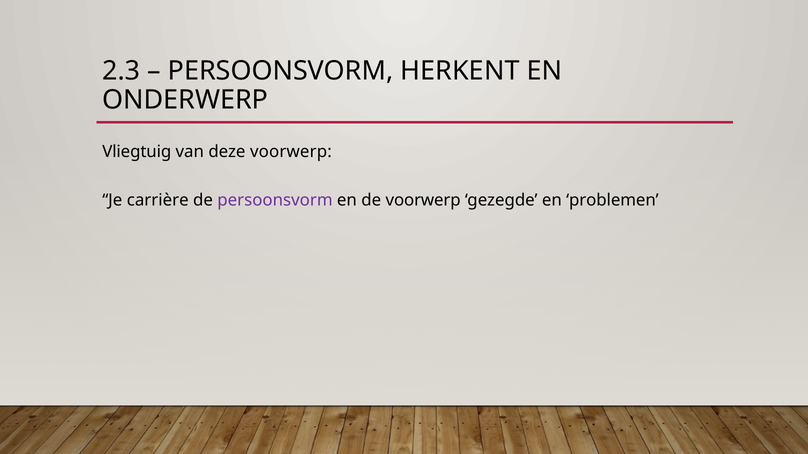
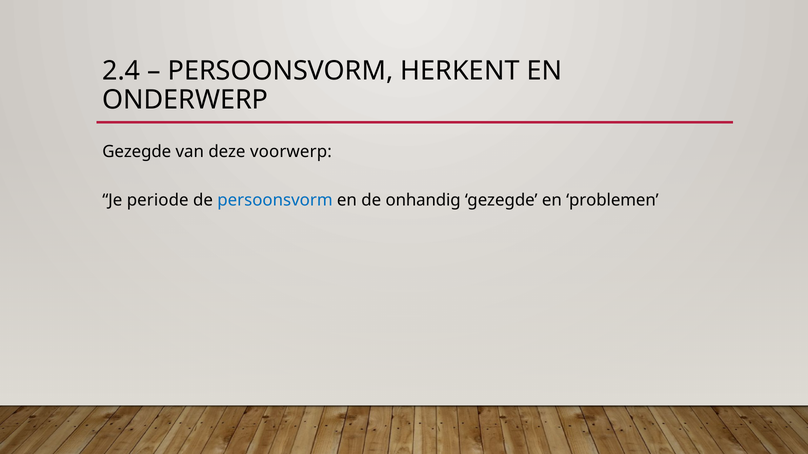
2.3: 2.3 -> 2.4 (121, 71)
Vliegtuig: Vliegtuig -> Gezegde (137, 152)
carrière: carrière -> periode (158, 200)
persoonsvorm colour: purple -> blue (275, 200)
de voorwerp: voorwerp -> onhandig (423, 200)
